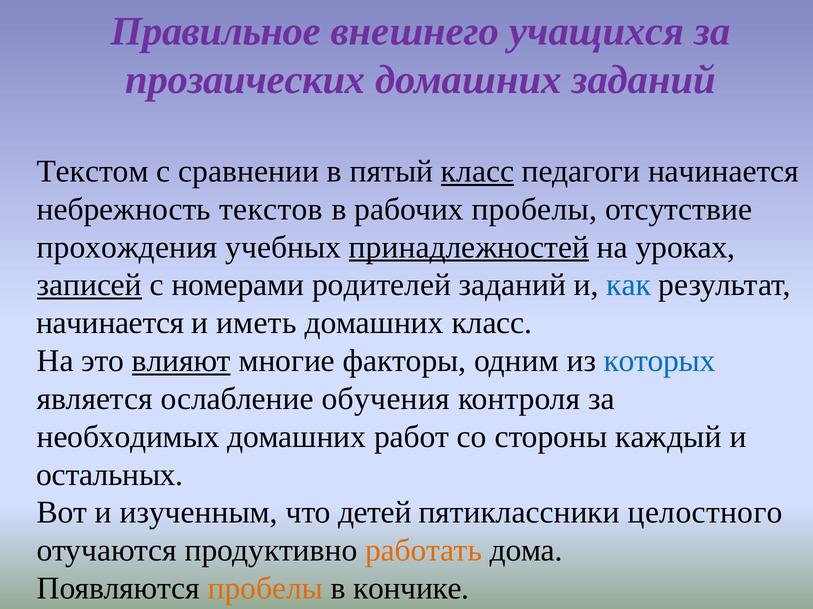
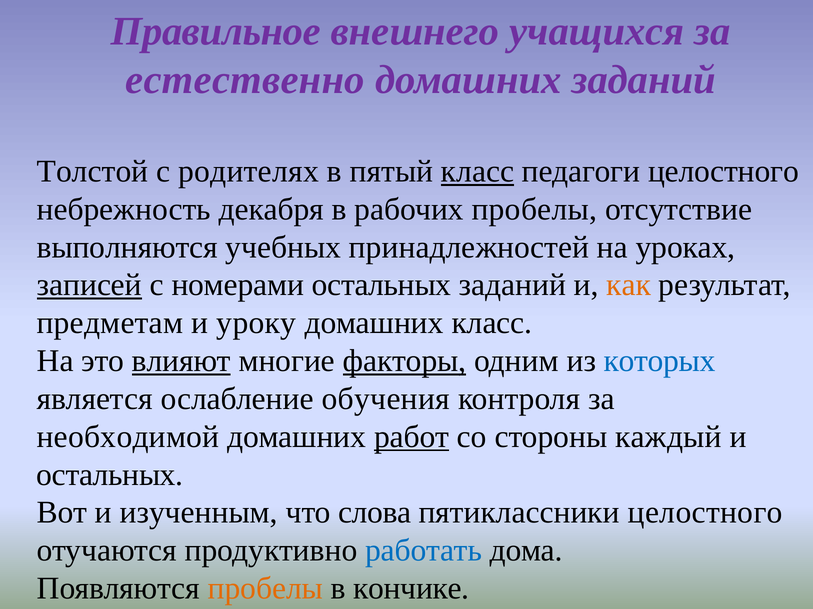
прозаических: прозаических -> естественно (245, 80)
Текстом: Текстом -> Толстой (93, 171)
сравнении: сравнении -> родителях (248, 171)
педагоги начинается: начинается -> целостного (724, 171)
текстов: текстов -> декабря (271, 209)
прохождения: прохождения -> выполняются (127, 247)
принадлежностей underline: present -> none (469, 247)
номерами родителей: родителей -> остальных (382, 285)
как colour: blue -> orange (629, 285)
начинается: начинается -> предметам (110, 323)
иметь: иметь -> уроку (256, 323)
факторы underline: none -> present (405, 361)
необходимых: необходимых -> необходимой (128, 437)
работ underline: none -> present (412, 437)
детей: детей -> слова (375, 513)
работать colour: orange -> blue (424, 551)
